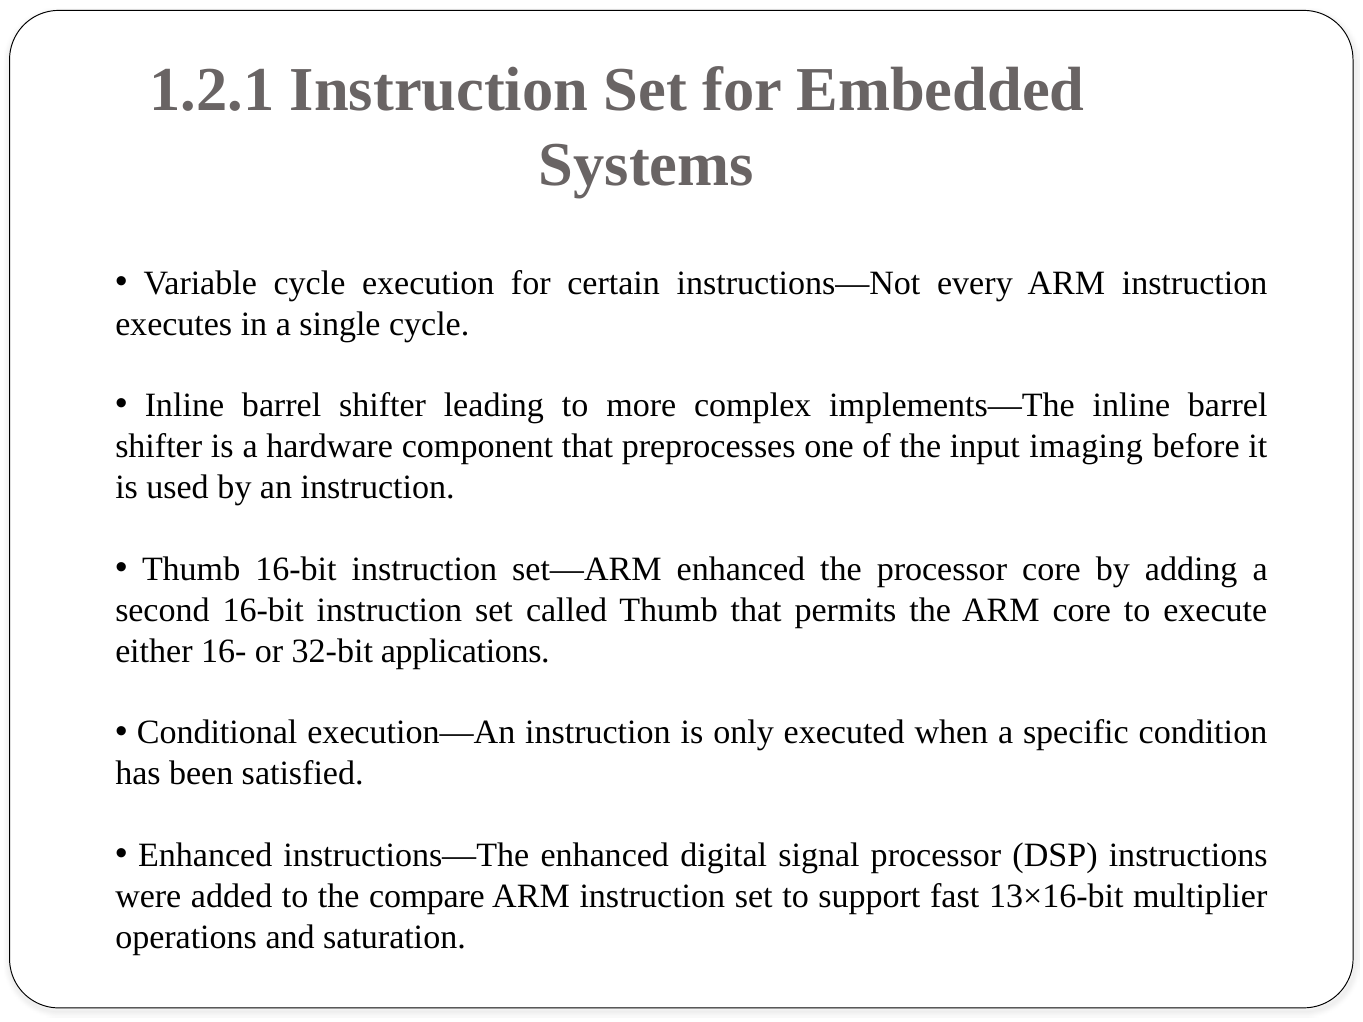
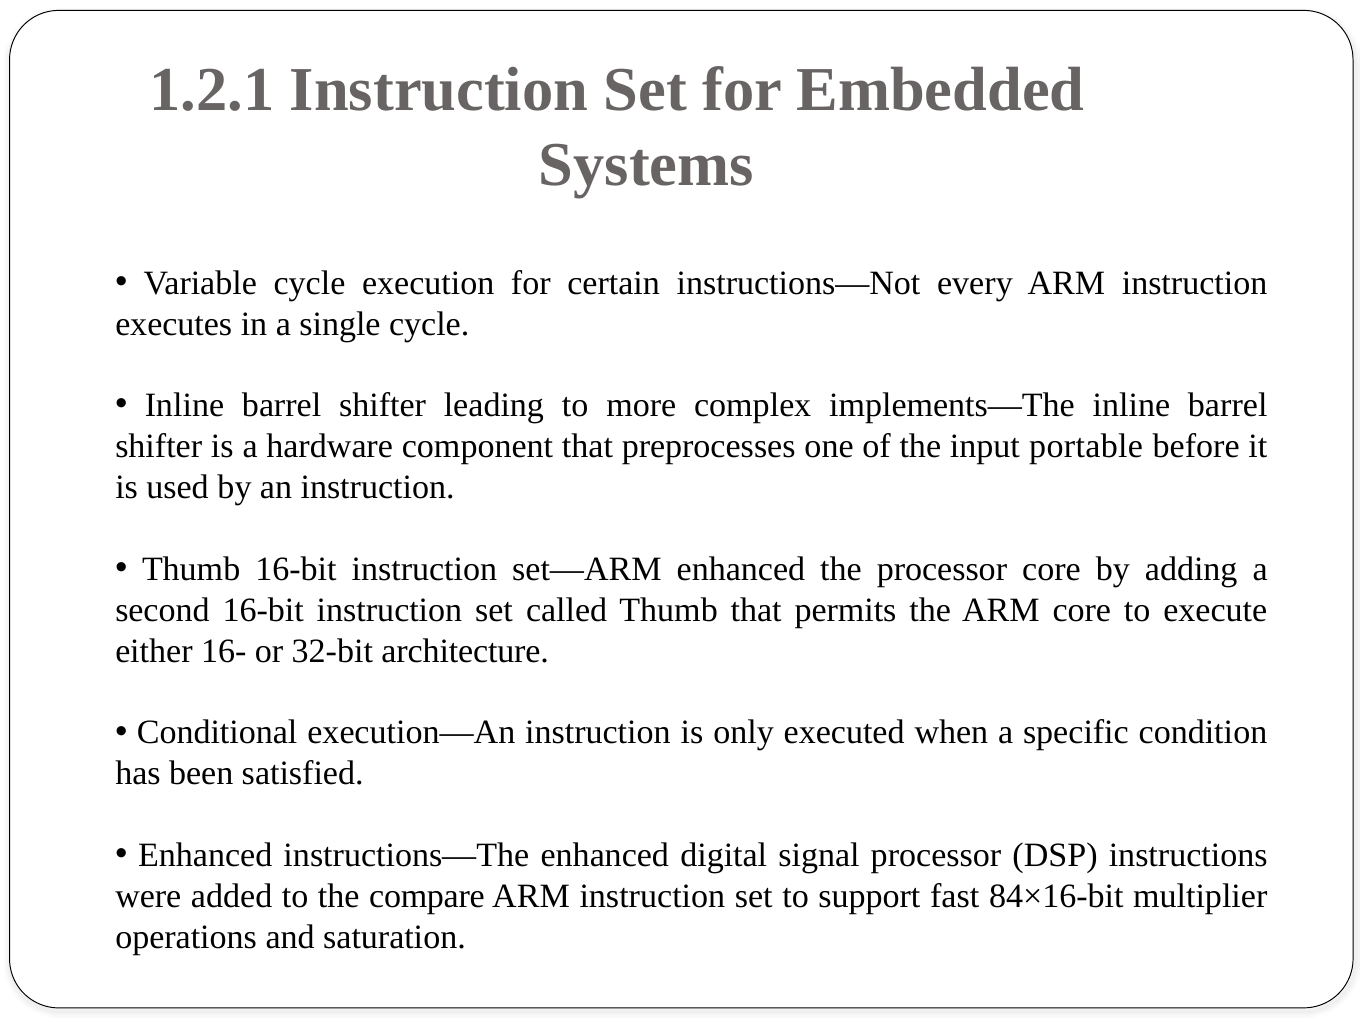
imaging: imaging -> portable (1086, 447)
applications: applications -> architecture (465, 651)
13×16-bit: 13×16-bit -> 84×16-bit (1056, 896)
